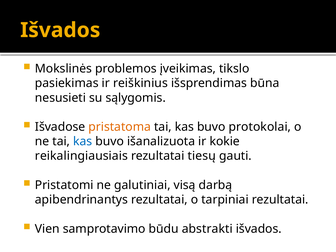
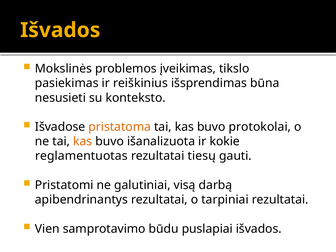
sąlygomis: sąlygomis -> konteksto (136, 98)
kas colour: blue -> orange (83, 141)
reikalingiausiais: reikalingiausiais -> reglamentuotas (81, 156)
abstrakti: abstrakti -> puslapiai (207, 229)
